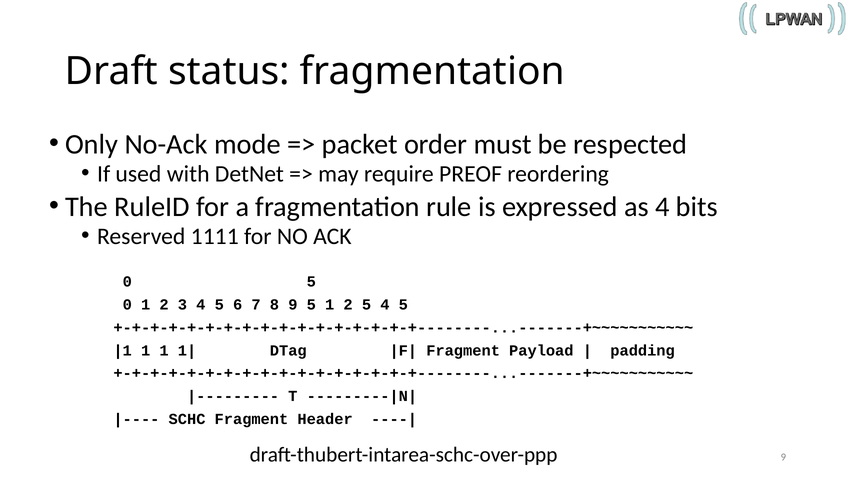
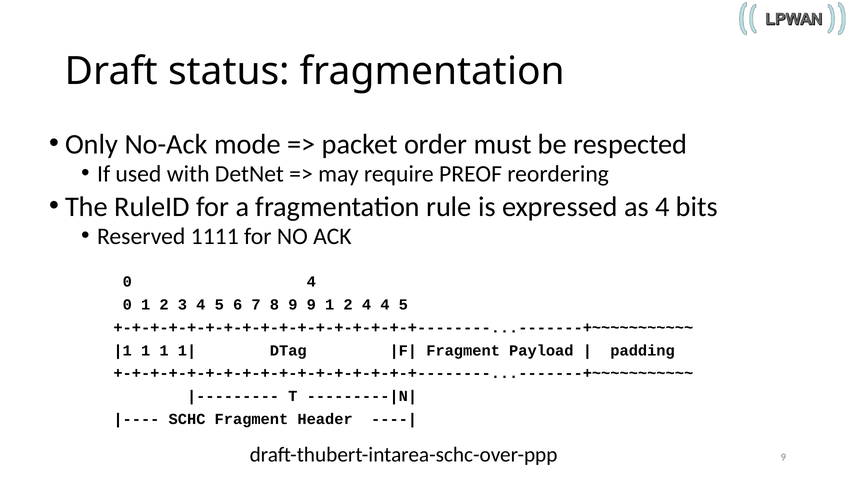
0 5: 5 -> 4 (311, 282)
9 5: 5 -> 9 (311, 304)
2 5: 5 -> 4 (367, 304)
